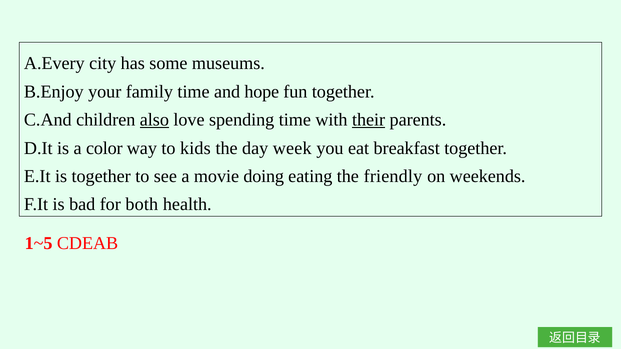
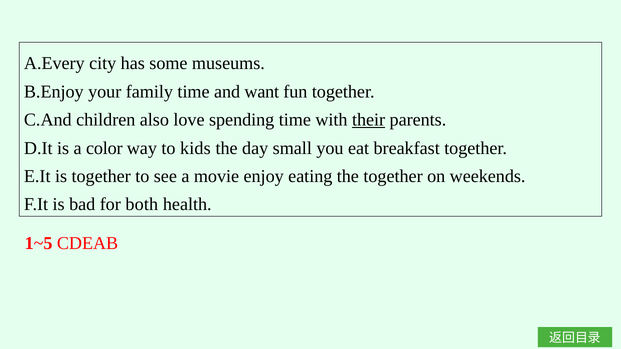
hope: hope -> want (262, 92)
also underline: present -> none (154, 120)
week: week -> small (292, 148)
doing: doing -> enjoy (264, 176)
the friendly: friendly -> together (393, 176)
